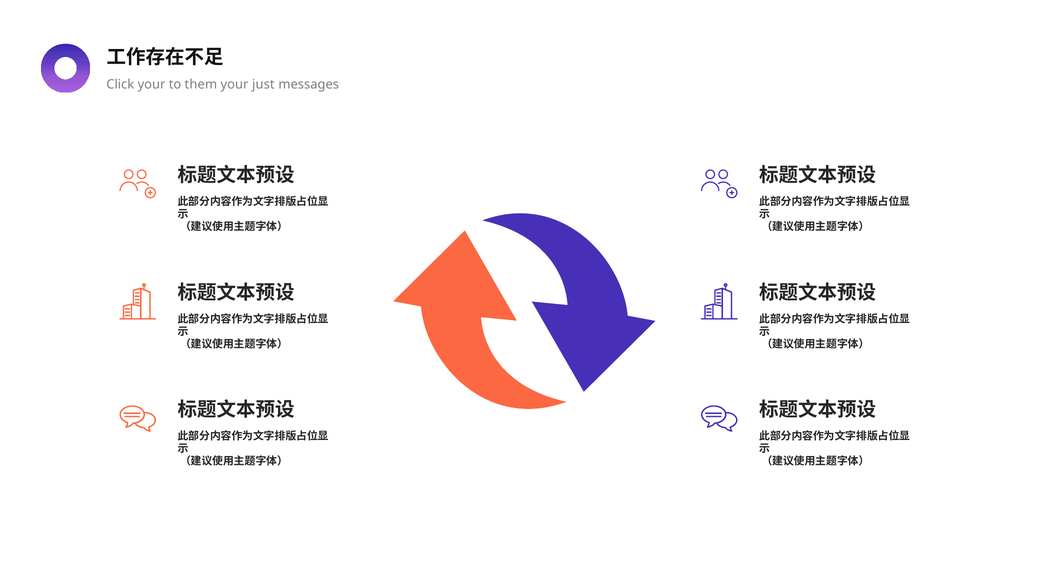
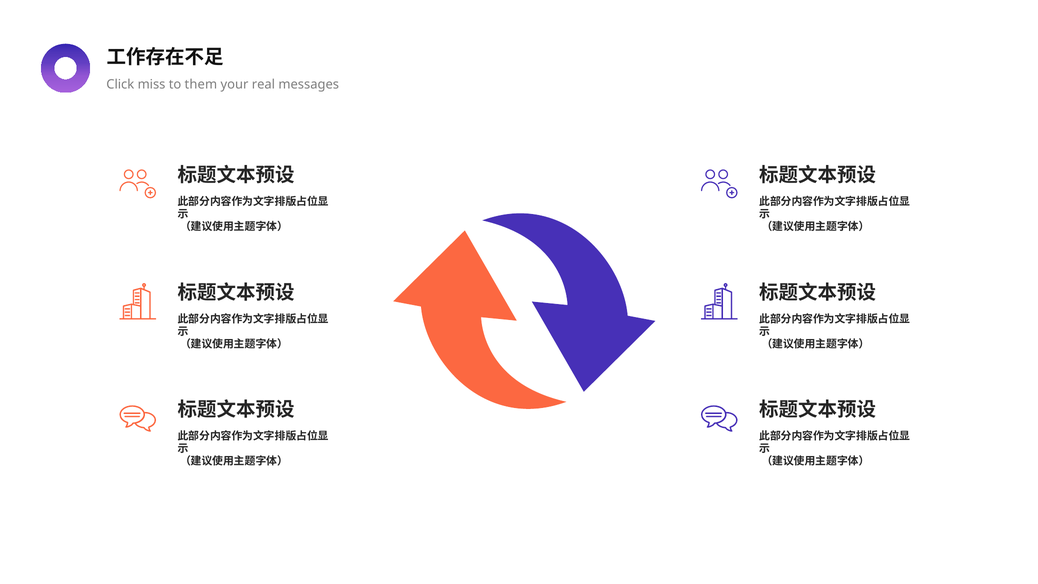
Click your: your -> miss (152, 85)
just: just -> real (263, 85)
